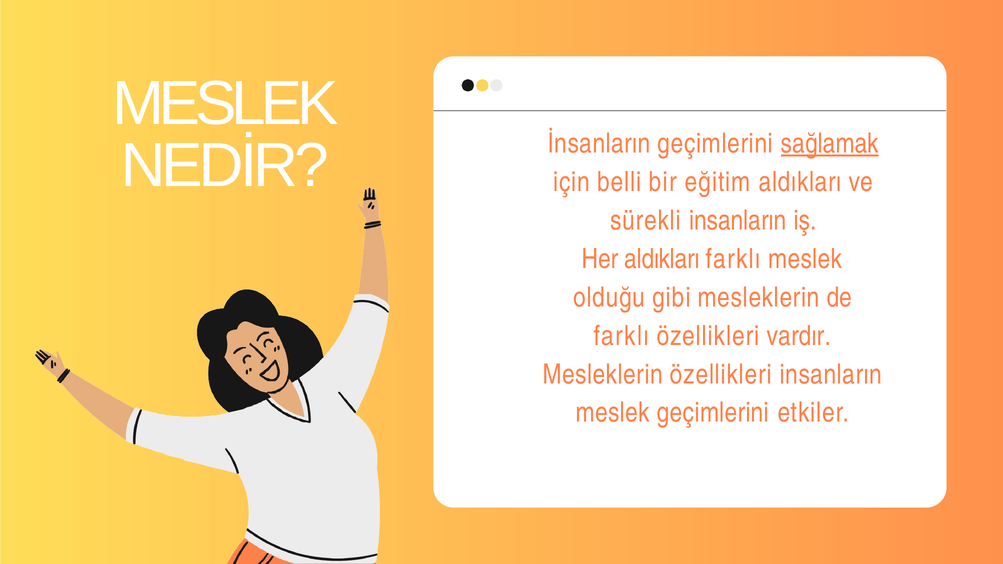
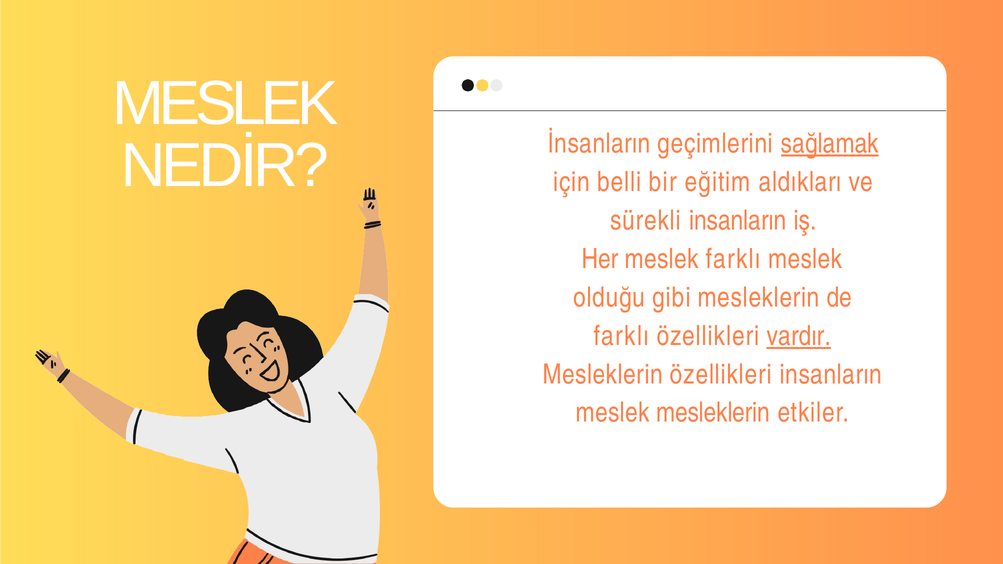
Her aldıkları: aldıkları -> meslek (662, 259)
vardır underline: none -> present (799, 336)
meslek geçimlerini: geçimlerini -> mesleklerin (713, 413)
